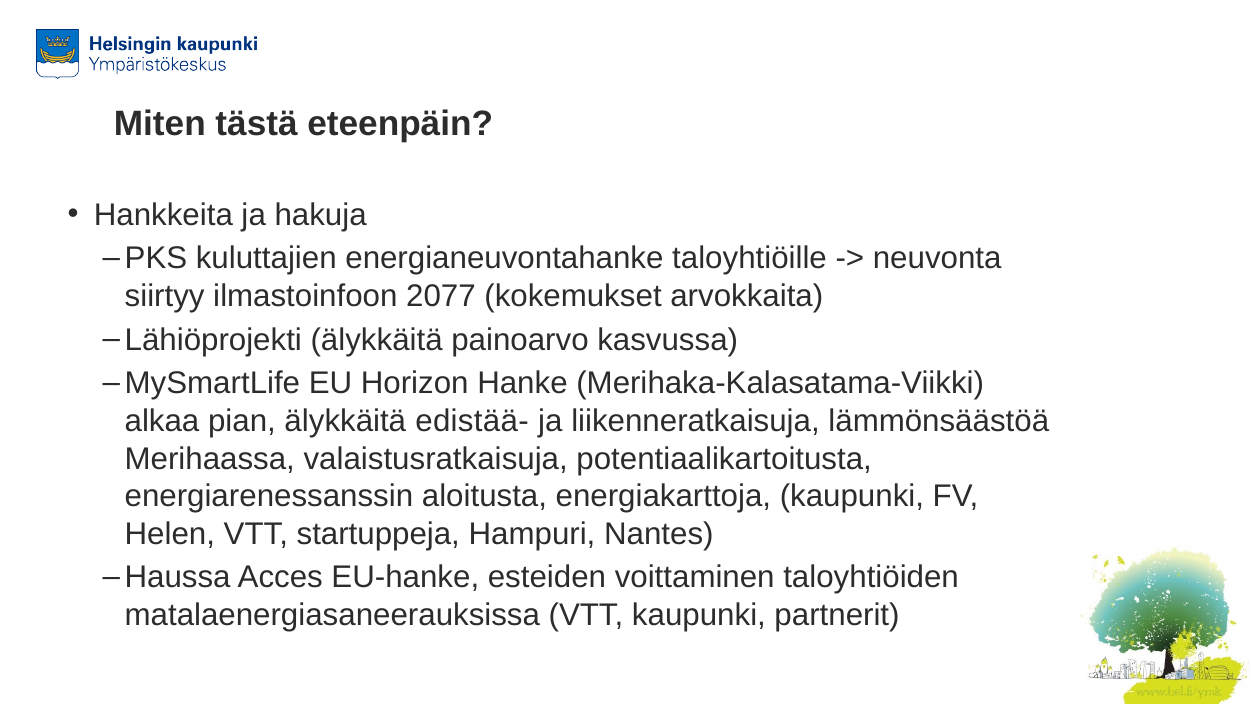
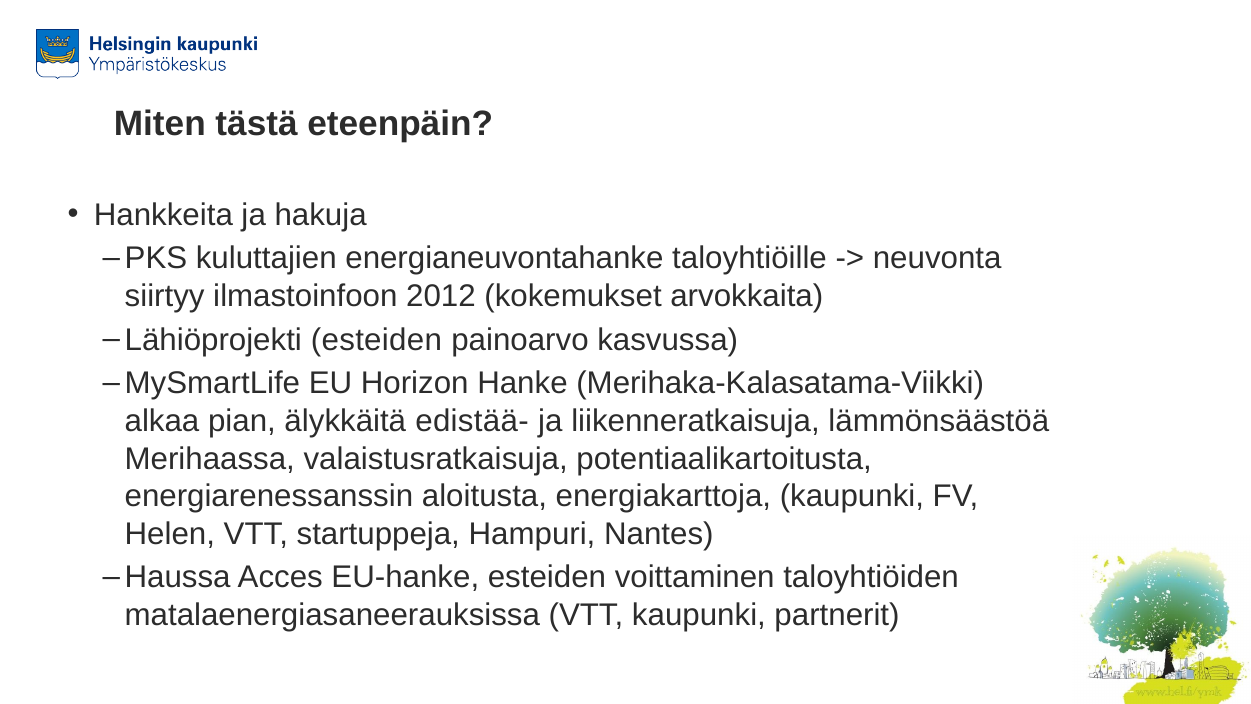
2077: 2077 -> 2012 (441, 296)
Lähiöprojekti älykkäitä: älykkäitä -> esteiden (376, 340)
